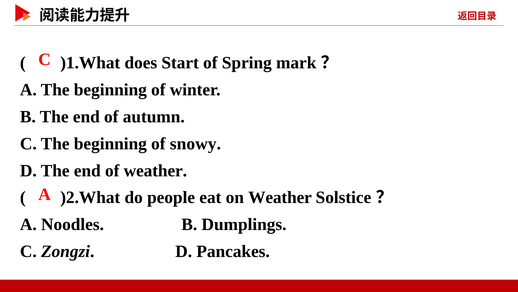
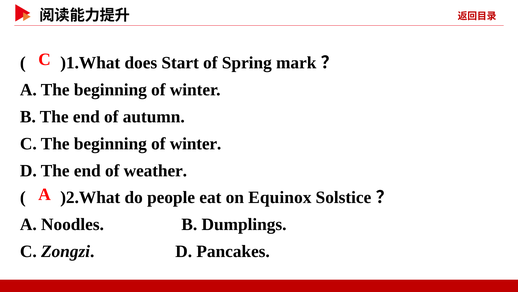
snowy: snowy -> winter (196, 143)
on Weather: Weather -> Equinox (280, 197)
